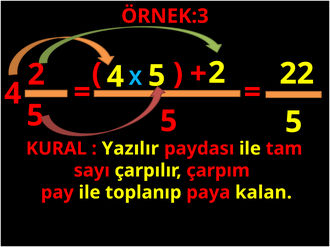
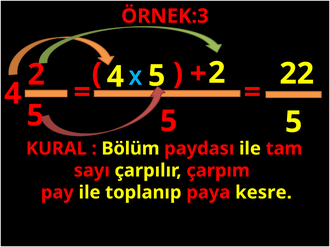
Yazılır: Yazılır -> Bölüm (131, 149)
kalan: kalan -> kesre (264, 193)
